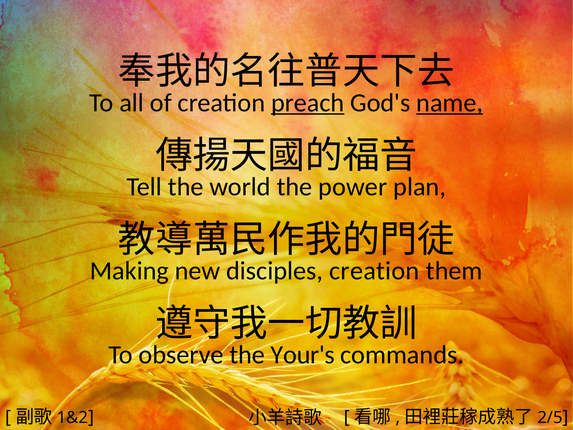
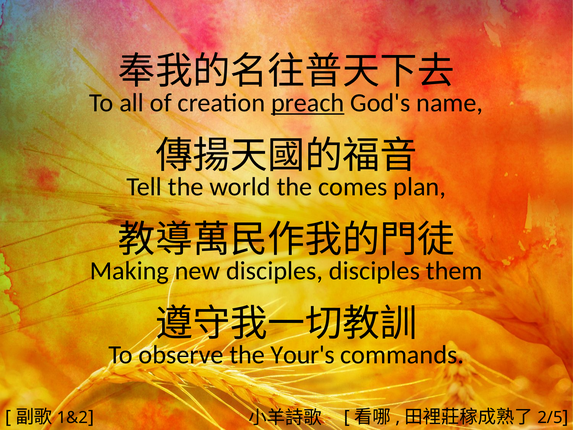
name underline: present -> none (450, 103)
power: power -> comes (353, 187)
disciples creation: creation -> disciples (374, 271)
